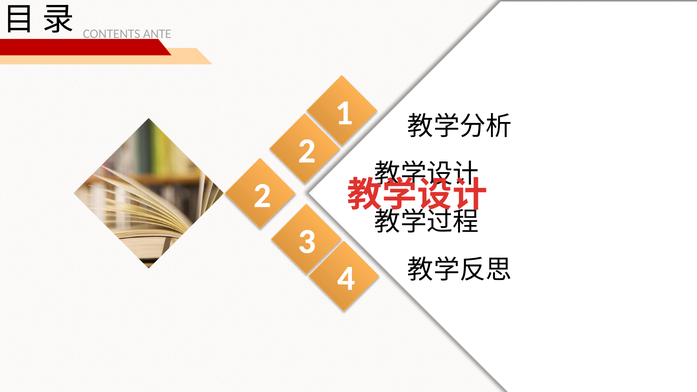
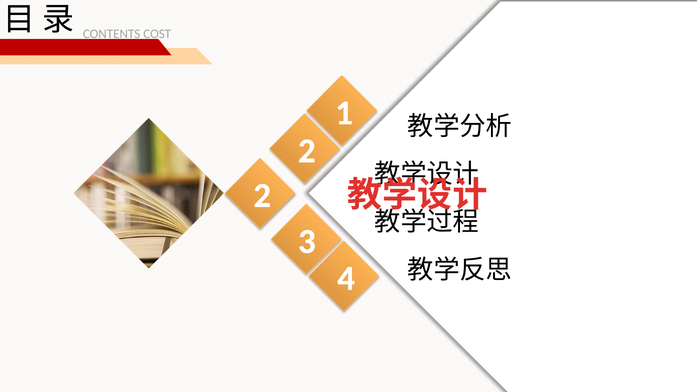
ANTE: ANTE -> COST (157, 34)
